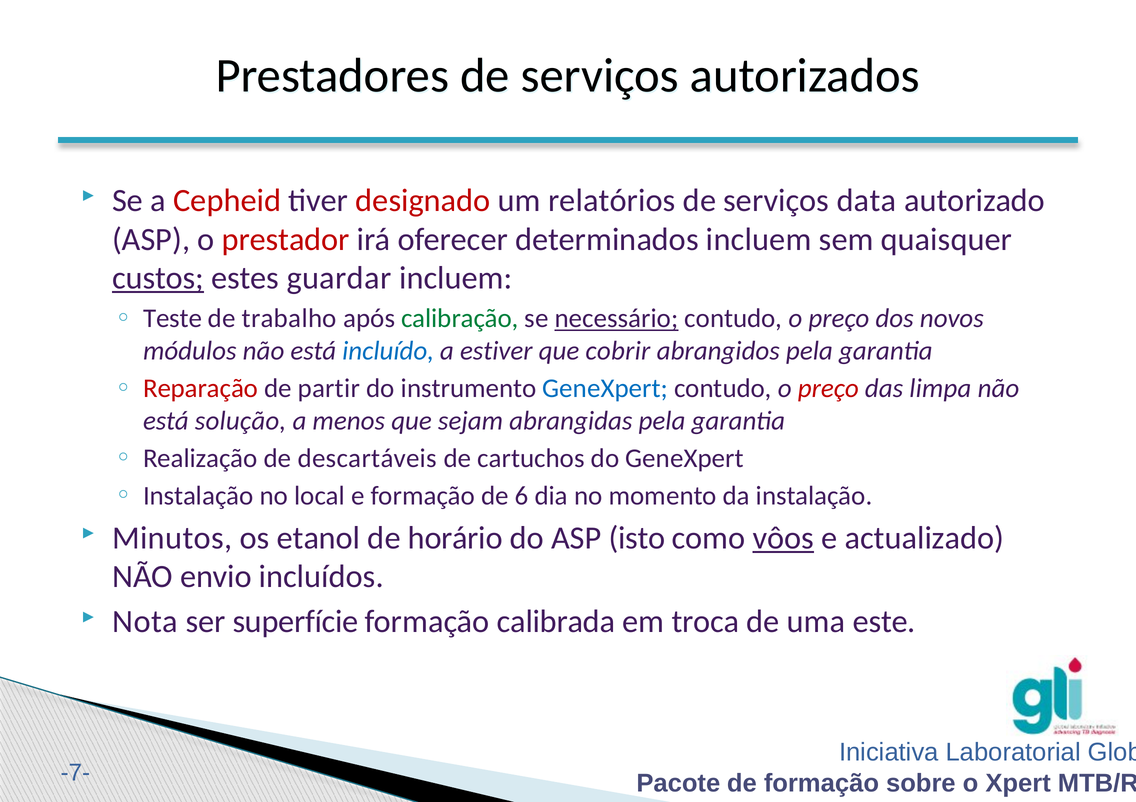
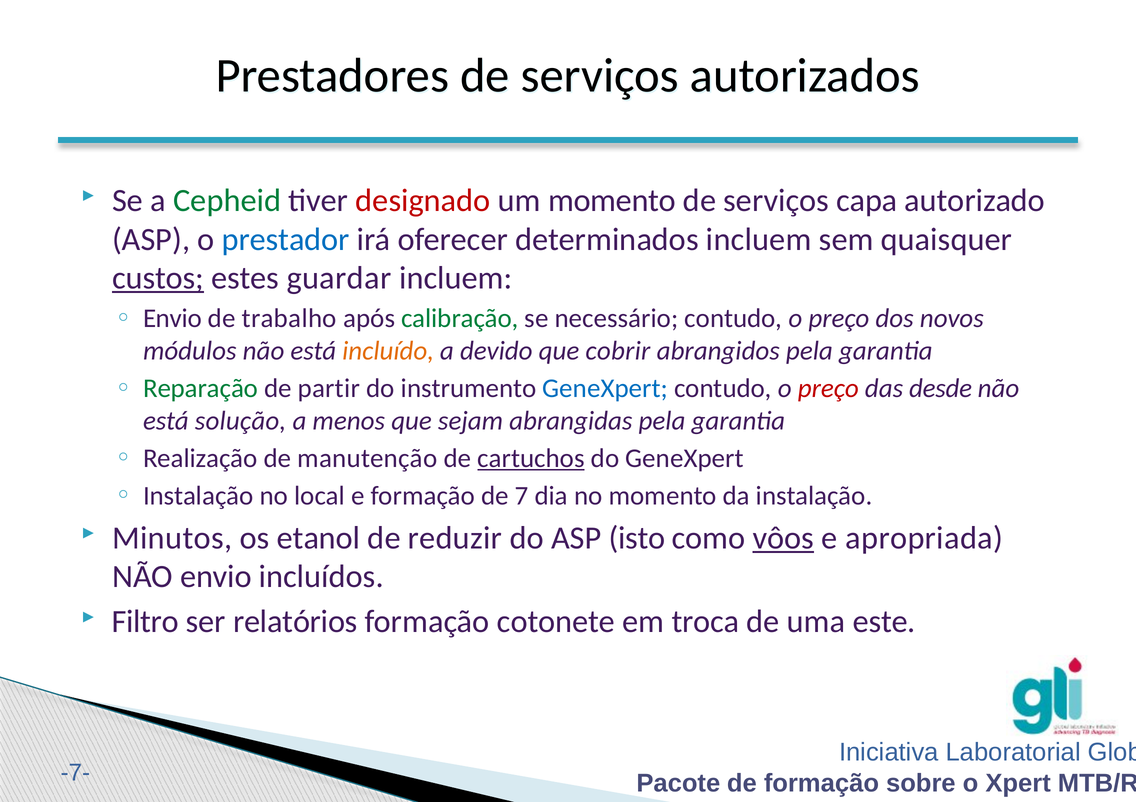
Cepheid colour: red -> green (227, 200)
um relatórios: relatórios -> momento (612, 200)
data: data -> capa (867, 200)
prestador colour: red -> blue (286, 239)
Teste: Teste -> Envio (173, 318)
necessário underline: present -> none (616, 318)
incluído colour: blue -> orange (388, 351)
estiver: estiver -> devido (496, 351)
Reparação colour: red -> green (201, 388)
limpa: limpa -> desde (941, 388)
descartáveis: descartáveis -> manutenção (367, 458)
cartuchos underline: none -> present (531, 458)
6: 6 -> 7 (522, 496)
horário: horário -> reduzir (455, 538)
actualizado: actualizado -> apropriada (924, 538)
Nota: Nota -> Filtro (145, 622)
superfície: superfície -> relatórios (295, 622)
calibrada: calibrada -> cotonete (556, 622)
